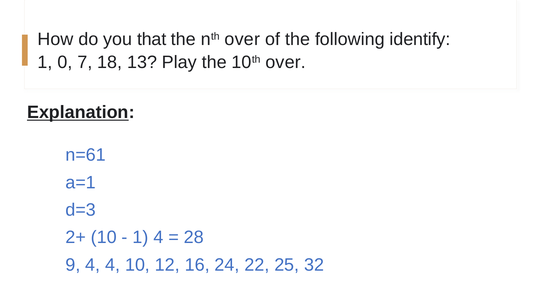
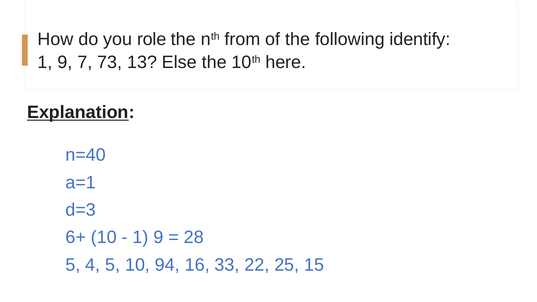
that: that -> role (152, 39)
nth over: over -> from (242, 39)
0: 0 -> 9 (65, 62)
18: 18 -> 73 (110, 62)
Play: Play -> Else (179, 62)
10th over: over -> here (286, 62)
n=61: n=61 -> n=40 (86, 155)
2+: 2+ -> 6+ (76, 237)
4: 4 -> 9 (158, 237)
9: 9 -> 5 (73, 265)
4 4: 4 -> 5 (113, 265)
12: 12 -> 94 (167, 265)
24: 24 -> 33 (227, 265)
32: 32 -> 15 (314, 265)
